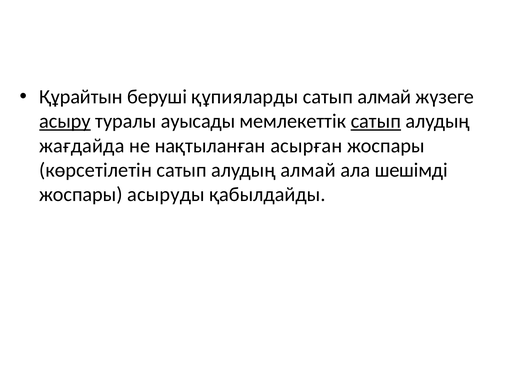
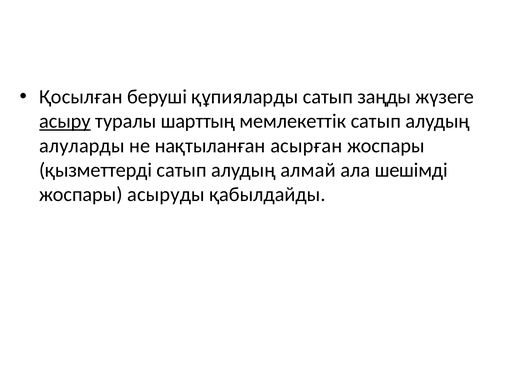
Құрайтын: Құрайтын -> Қосылған (81, 97)
сатып алмай: алмай -> заңды (384, 97)
ауысады: ауысады -> шарттың (198, 121)
сатып underline: present -> none (376, 121)
жағдайда: жағдайда -> алуларды (82, 145)
көрсетілетін: көрсетілетін -> қызметтерді (96, 170)
